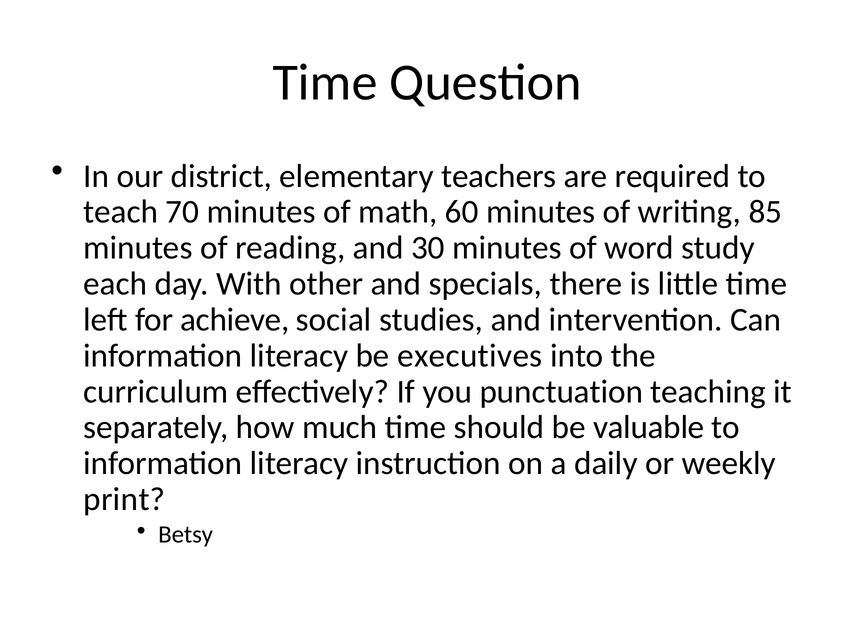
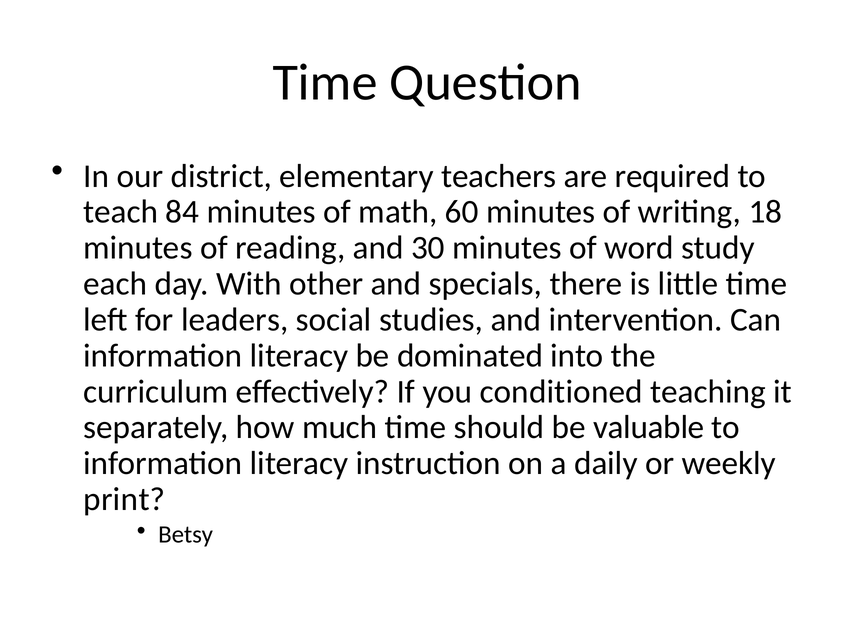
70: 70 -> 84 (182, 212)
85: 85 -> 18 (765, 212)
achieve: achieve -> leaders (235, 320)
executives: executives -> dominated (470, 356)
punctuation: punctuation -> conditioned (561, 392)
